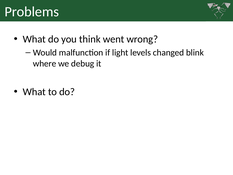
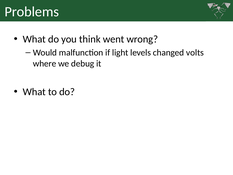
blink: blink -> volts (195, 53)
